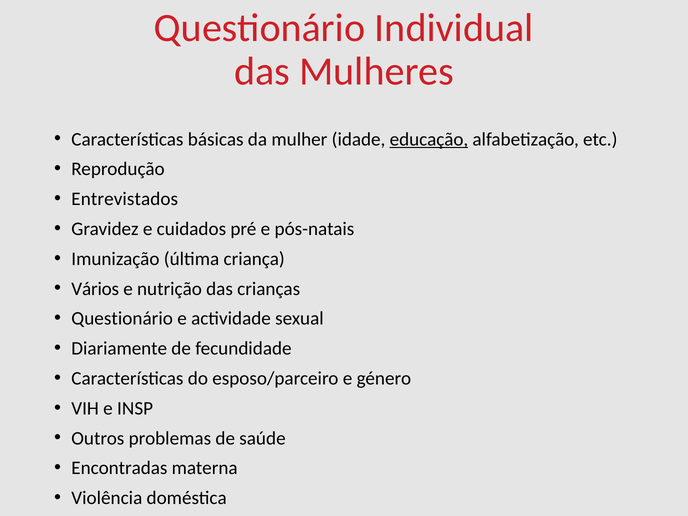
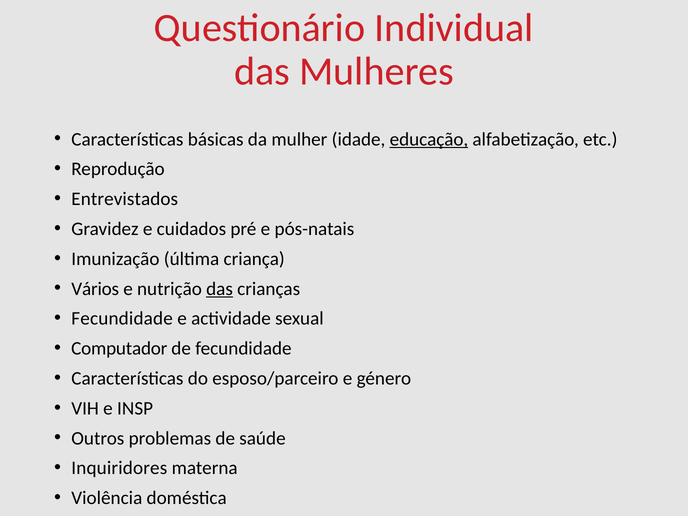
das underline: none -> present (219, 289)
Questionário: Questionário -> Fecundidade (122, 319)
Diariamente: Diariamente -> Computador (119, 349)
Encontradas: Encontradas -> Inquiridores (119, 468)
